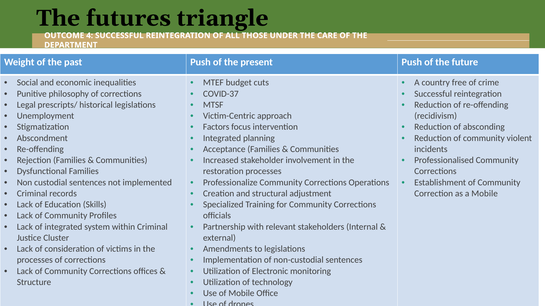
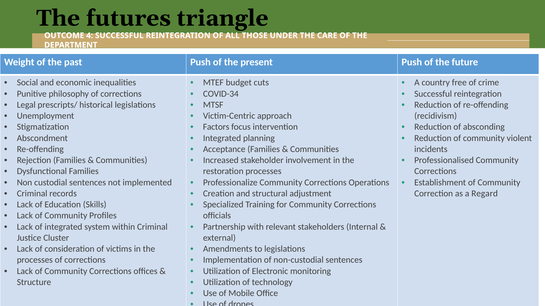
COVID-37: COVID-37 -> COVID-34 (221, 94)
a Mobile: Mobile -> Regard (485, 194)
